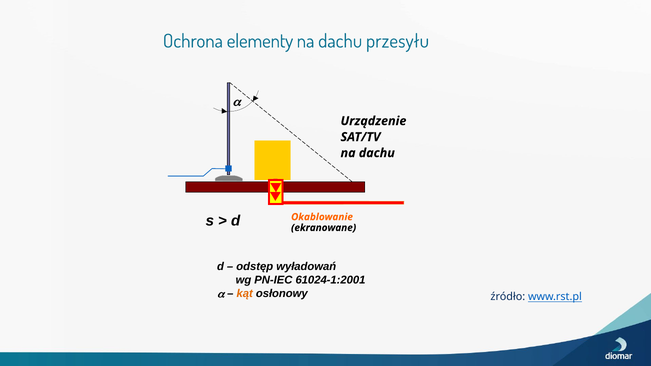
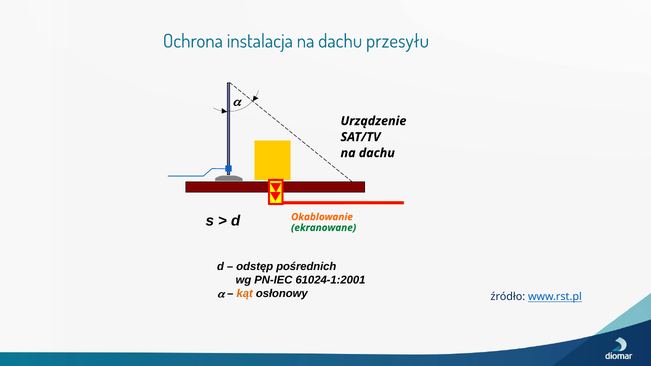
elementy: elementy -> instalacja (260, 41)
ekranowane colour: black -> green (324, 228)
wyładowań: wyładowań -> pośrednich (306, 267)
